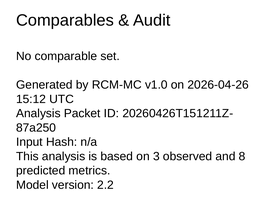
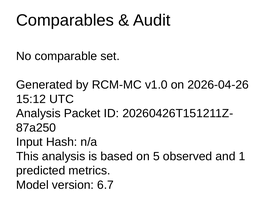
3: 3 -> 5 (156, 157)
8: 8 -> 1 (242, 157)
2.2: 2.2 -> 6.7 (106, 186)
